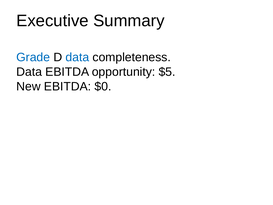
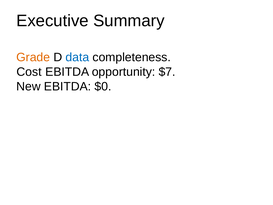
Grade colour: blue -> orange (33, 57)
Data: Data -> Cost (29, 72)
$5: $5 -> $7 (167, 72)
